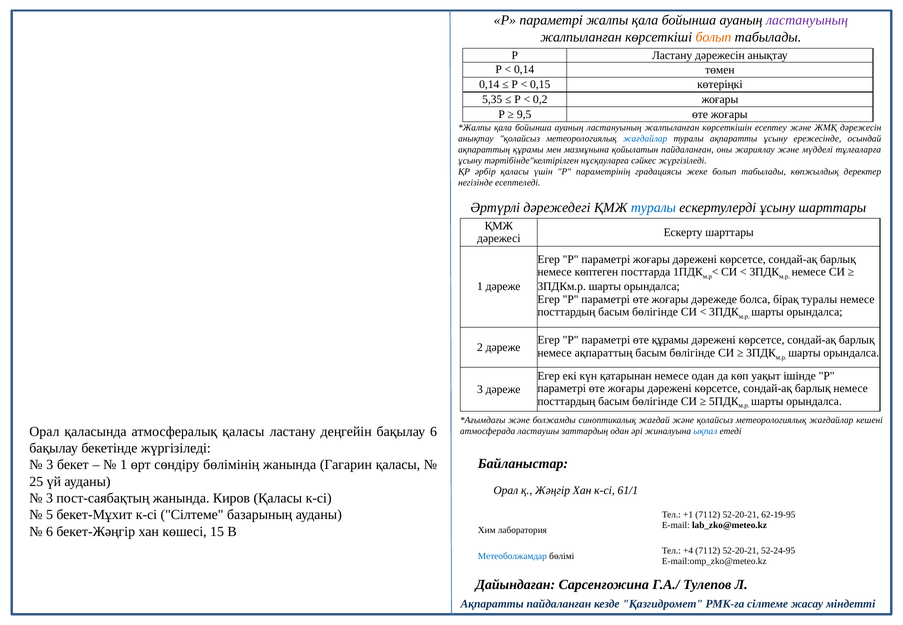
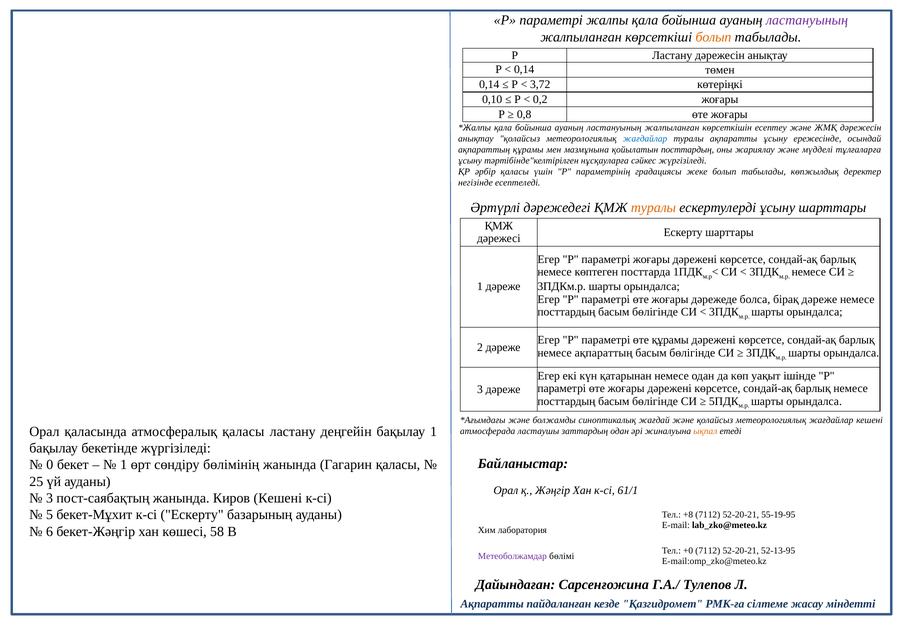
0,15: 0,15 -> 3,72 (540, 84)
5,35: 5,35 -> 0,10 (492, 99)
9,5: 9,5 -> 0,8 (524, 114)
қойылатын пайдаланған: пайдаланған -> посттардың (687, 150)
туралы colour: blue -> orange (653, 208)
бірақ туралы: туралы -> дәреже (819, 299)
бақылау 6: 6 -> 1 (434, 432)
ықпал colour: blue -> orange (705, 431)
3: 3 -> 0 (50, 465)
Киров Қаласы: Қаласы -> Кешені (278, 498)
к-сі Сілтеме: Сілтеме -> Ескерту (192, 515)
+1: +1 -> +8 (688, 515)
62-19-95: 62-19-95 -> 55-19-95 (778, 515)
15: 15 -> 58 (217, 532)
+4: +4 -> +0 (688, 551)
52-24-95: 52-24-95 -> 52-13-95 (778, 551)
Метеоболжамдар colour: blue -> purple (512, 556)
